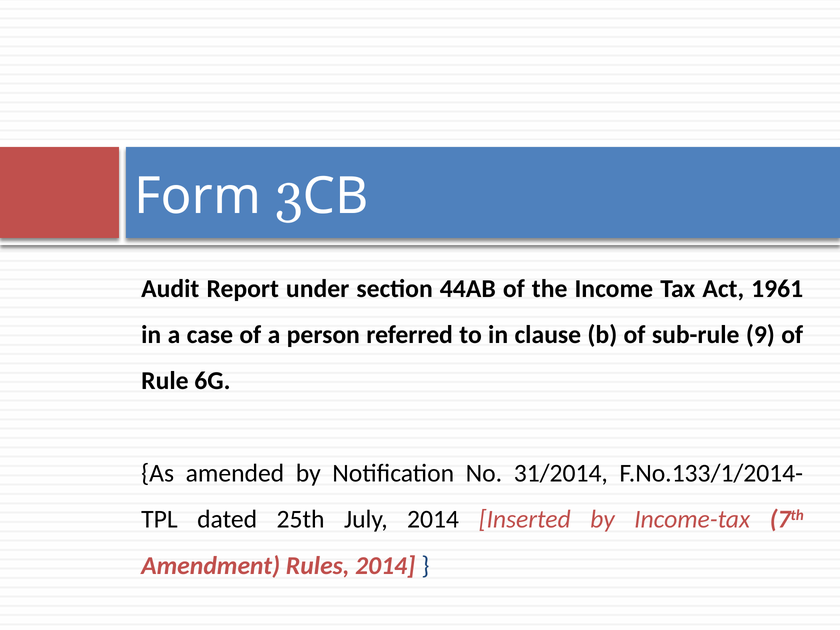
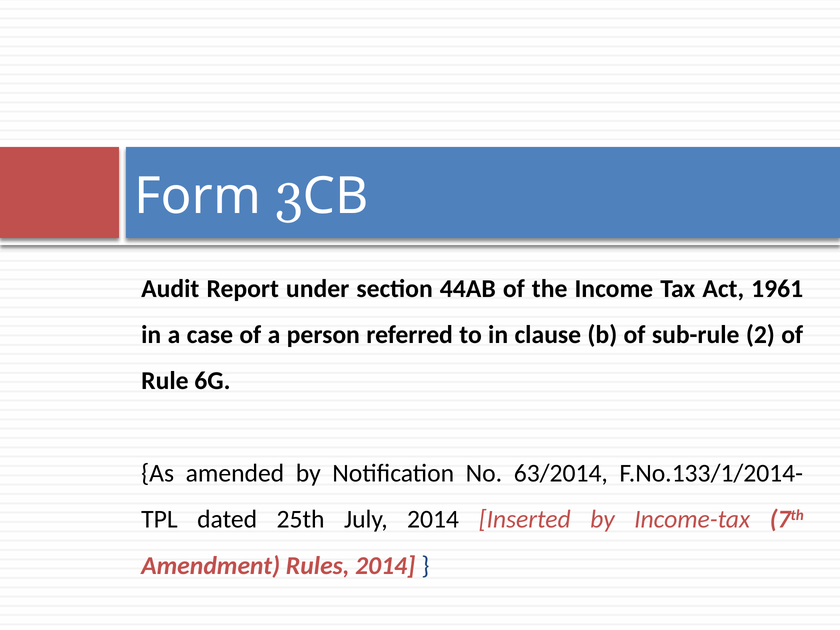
9: 9 -> 2 (760, 335)
31/2014: 31/2014 -> 63/2014 (561, 473)
